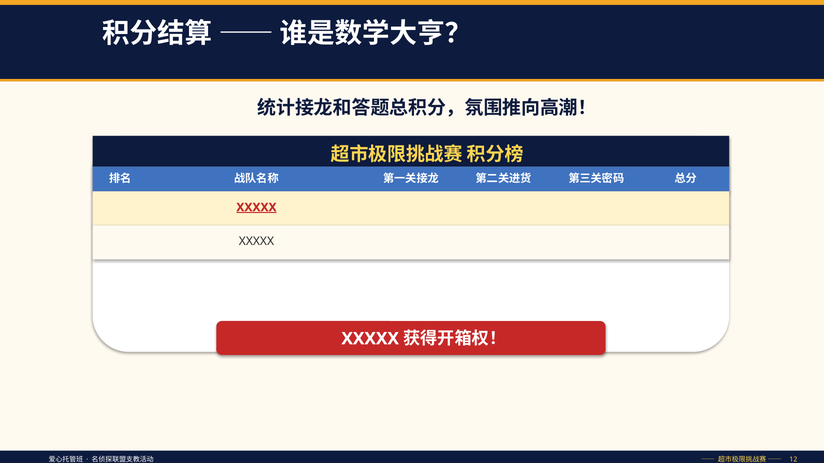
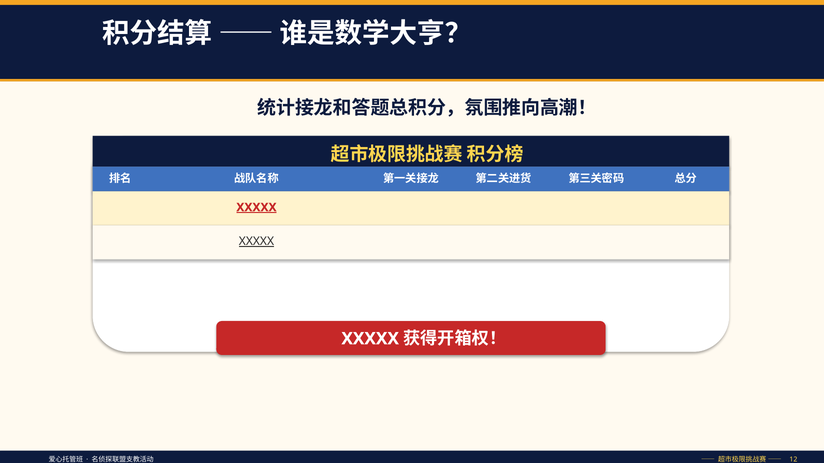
XXXXX underline: none -> present (256, 242)
